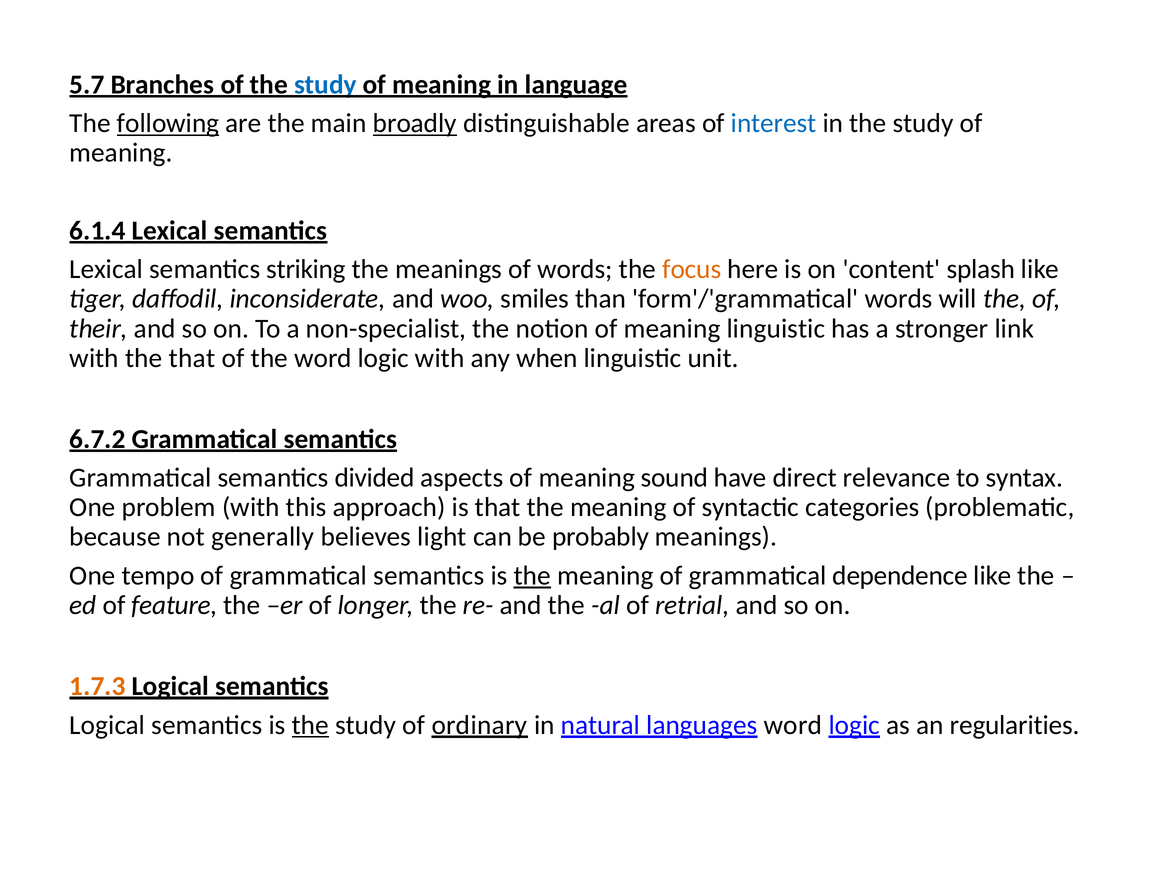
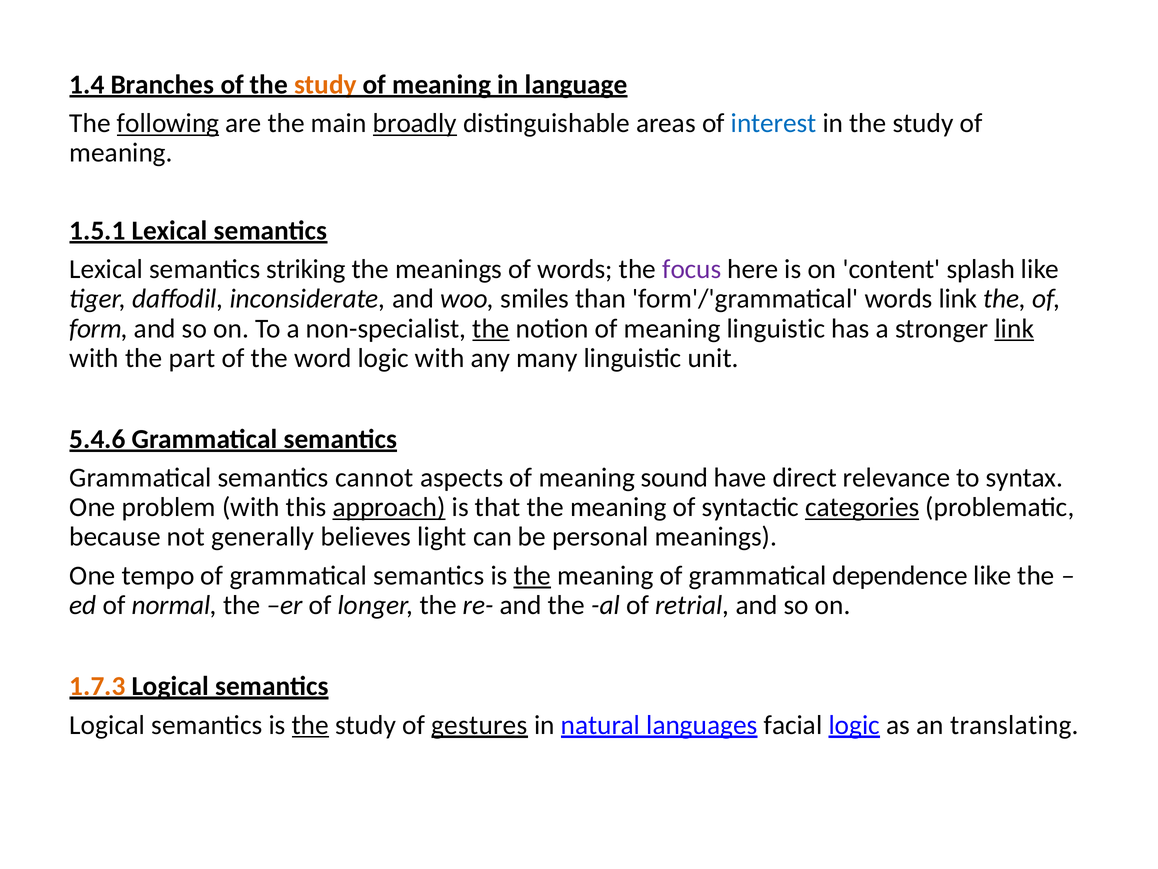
5.7: 5.7 -> 1.4 (87, 84)
study colour: blue -> orange (325, 84)
6.1.4: 6.1.4 -> 1.5.1 (98, 230)
focus colour: orange -> purple (692, 269)
words will: will -> link (958, 299)
their: their -> form (99, 328)
the underline: none -> present (491, 328)
link underline: none -> present (1014, 328)
the that: that -> part (192, 358)
when: when -> many (547, 358)
6.7.2: 6.7.2 -> 5.4.6 (98, 439)
divided: divided -> cannot (374, 478)
approach underline: none -> present (389, 507)
categories underline: none -> present (862, 507)
probably: probably -> personal (600, 537)
feature: feature -> normal (174, 605)
ordinary: ordinary -> gestures (479, 725)
languages word: word -> facial (793, 725)
regularities: regularities -> translating (1015, 725)
